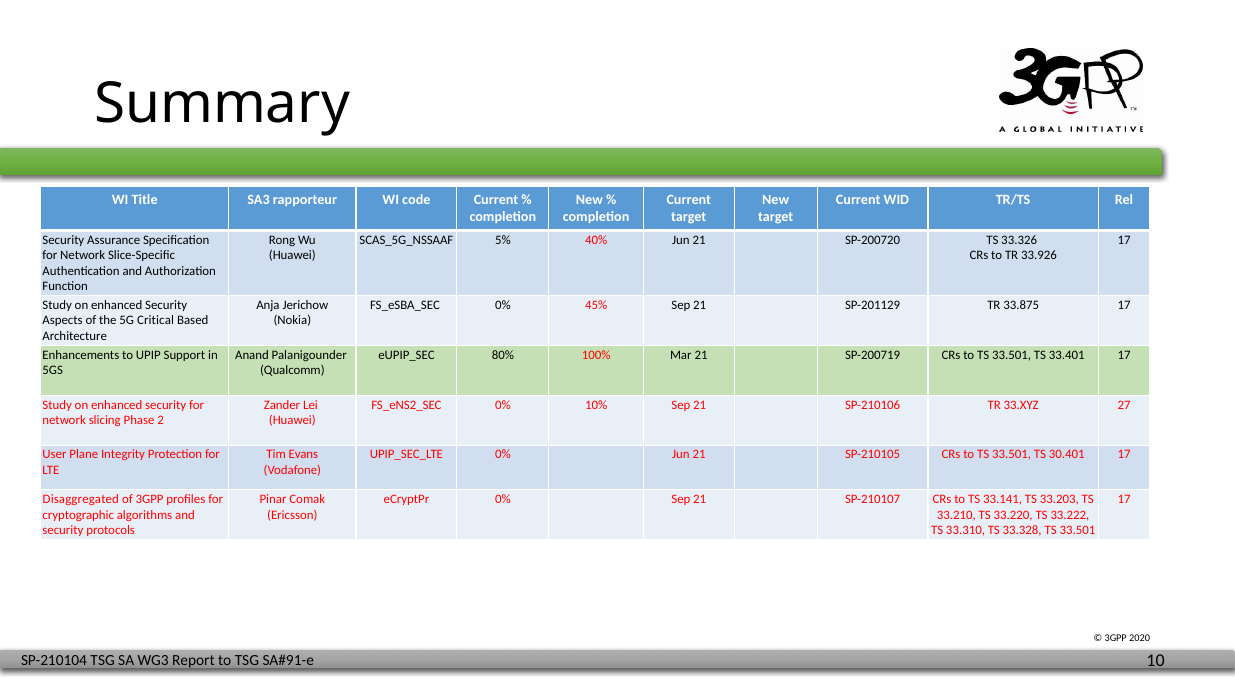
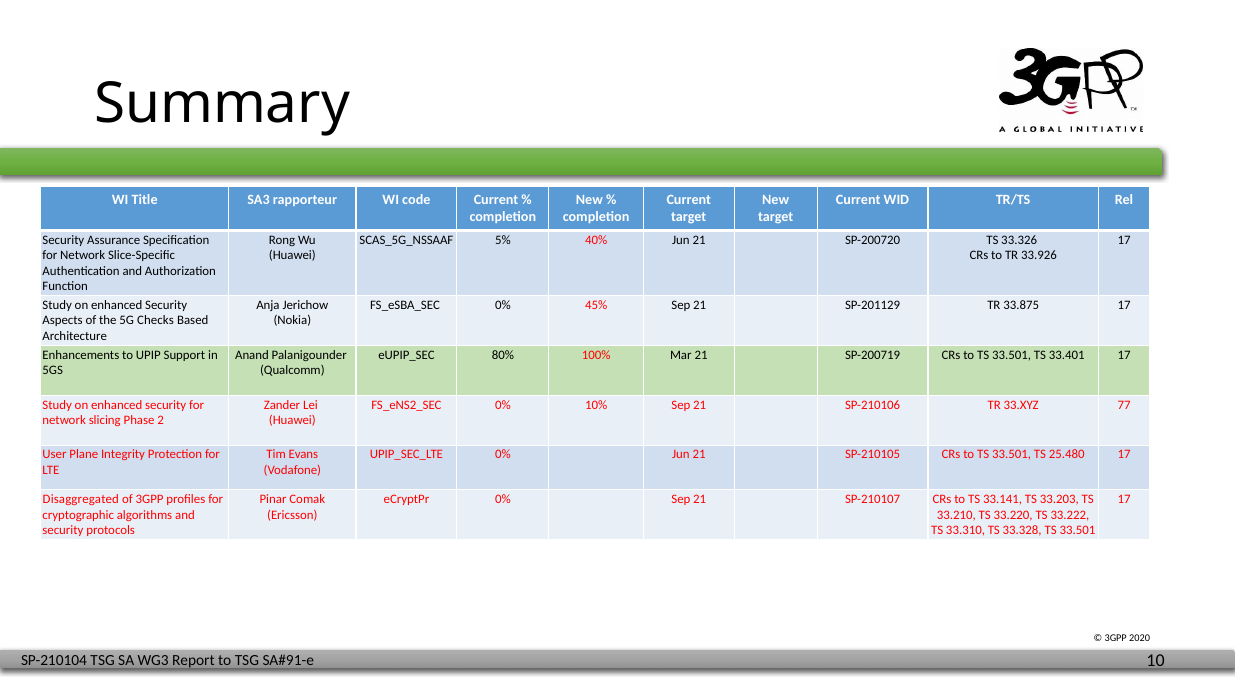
Critical: Critical -> Checks (156, 321)
27: 27 -> 77 (1124, 405)
30.401: 30.401 -> 25.480 (1067, 455)
